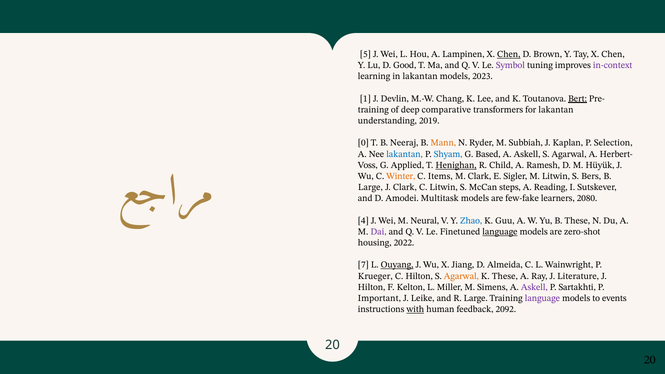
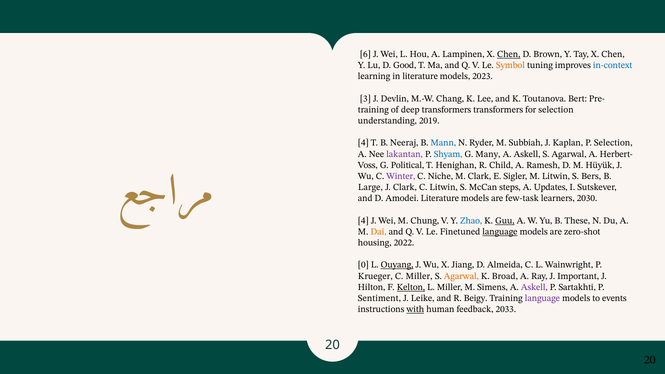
5: 5 -> 6 (365, 54)
Symbol colour: purple -> orange (510, 65)
in-context colour: purple -> blue (613, 65)
in lakantan: lakantan -> literature (420, 76)
1: 1 -> 3 (365, 99)
Bert underline: present -> none (577, 99)
deep comparative: comparative -> transformers (446, 110)
for lakantan: lakantan -> selection (556, 110)
0: 0 -> 4 (363, 143)
Mann colour: orange -> blue (443, 143)
lakantan colour: blue -> purple (405, 154)
Based: Based -> Many (488, 154)
Applied: Applied -> Political (407, 165)
Henighan underline: present -> none (456, 165)
Winter colour: orange -> purple (401, 176)
Items: Items -> Niche (440, 176)
Reading: Reading -> Updates (551, 187)
Amodei Multitask: Multitask -> Literature (440, 198)
few-fake: few-fake -> few-task (522, 198)
2080: 2080 -> 2030 (587, 198)
Neural: Neural -> Chung (425, 221)
Guu underline: none -> present (505, 221)
Dai colour: purple -> orange (379, 232)
7: 7 -> 0 (363, 265)
C Hilton: Hilton -> Miller (419, 276)
K These: These -> Broad (505, 276)
Literature: Literature -> Important (578, 276)
Kelton underline: none -> present (411, 287)
Important: Important -> Sentiment (379, 298)
R Large: Large -> Beigy (476, 298)
2092: 2092 -> 2033 (506, 309)
